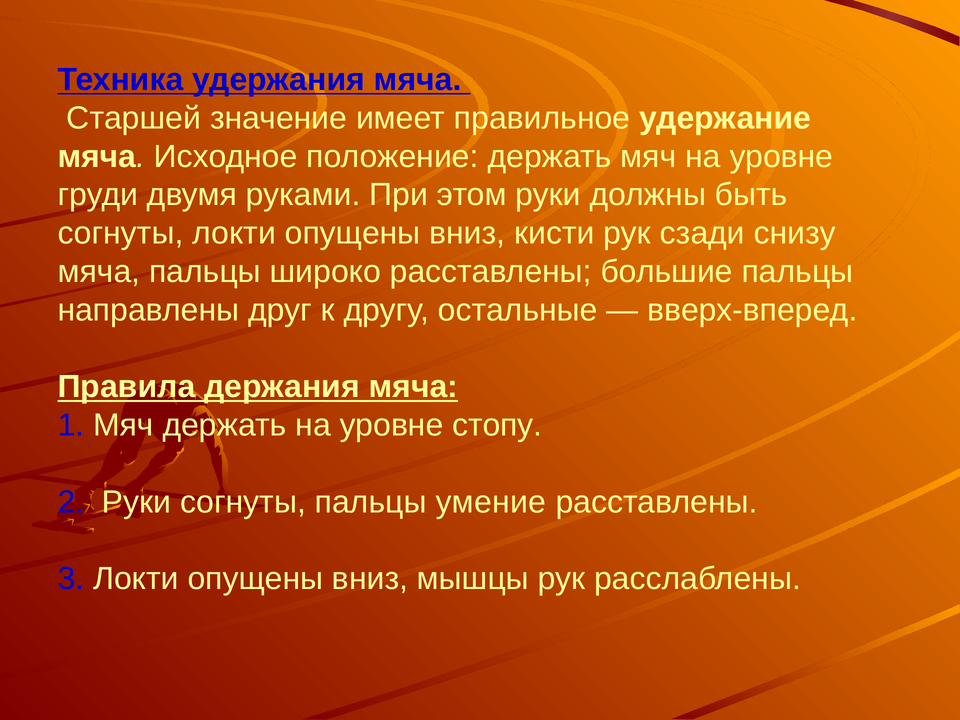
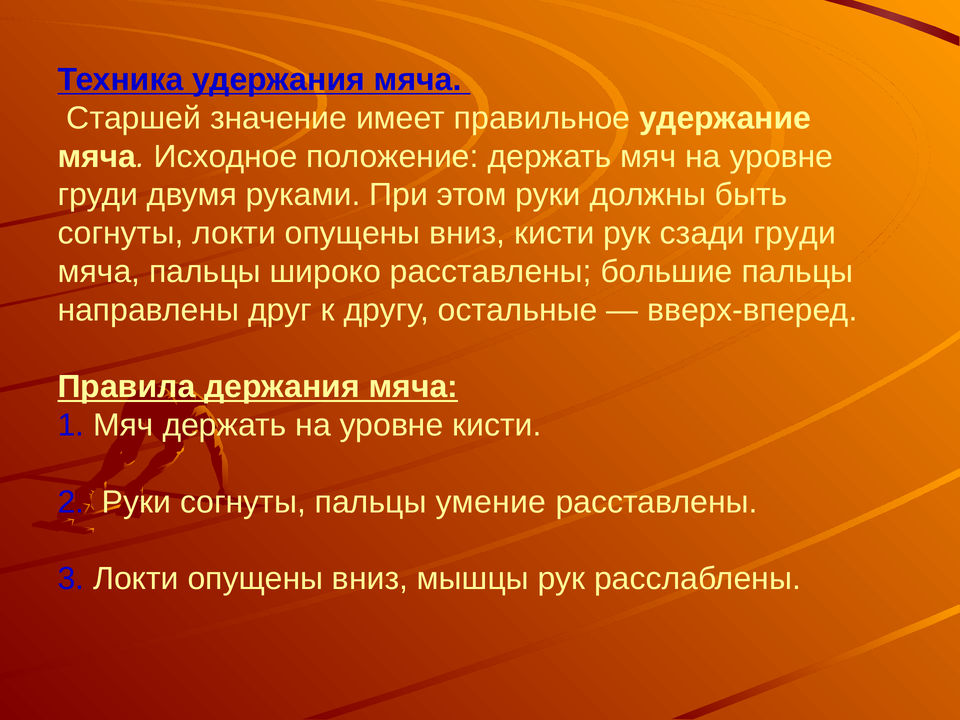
сзади снизу: снизу -> груди (795, 233)
уровне стопу: стопу -> кисти (497, 425)
